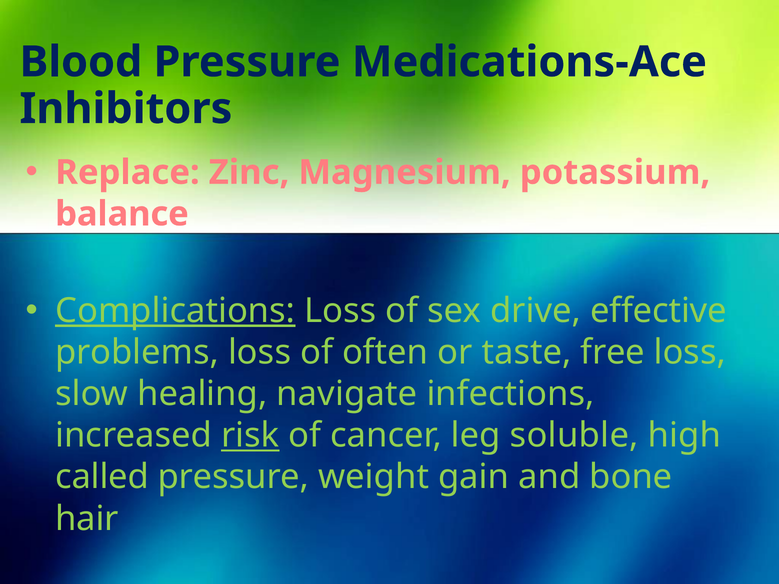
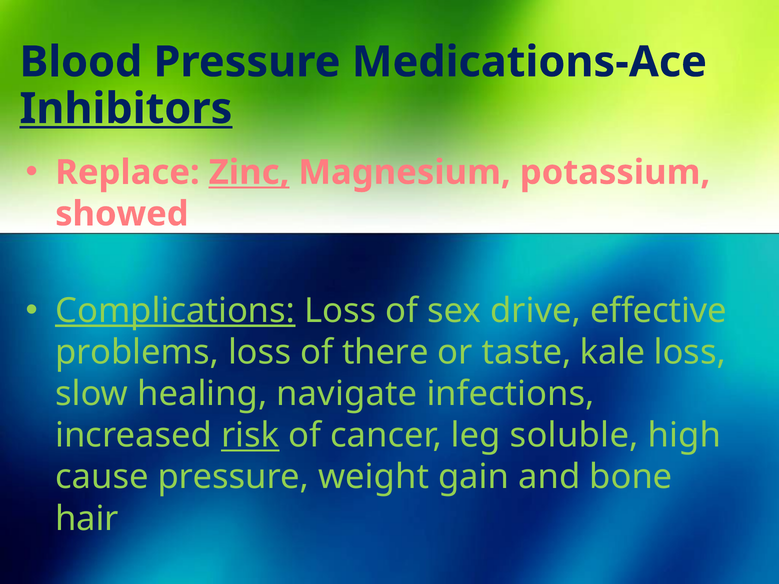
Inhibitors underline: none -> present (126, 109)
Zinc underline: none -> present (249, 172)
balance: balance -> showed (122, 214)
often: often -> there (385, 353)
free: free -> kale (613, 353)
called: called -> cause (102, 477)
